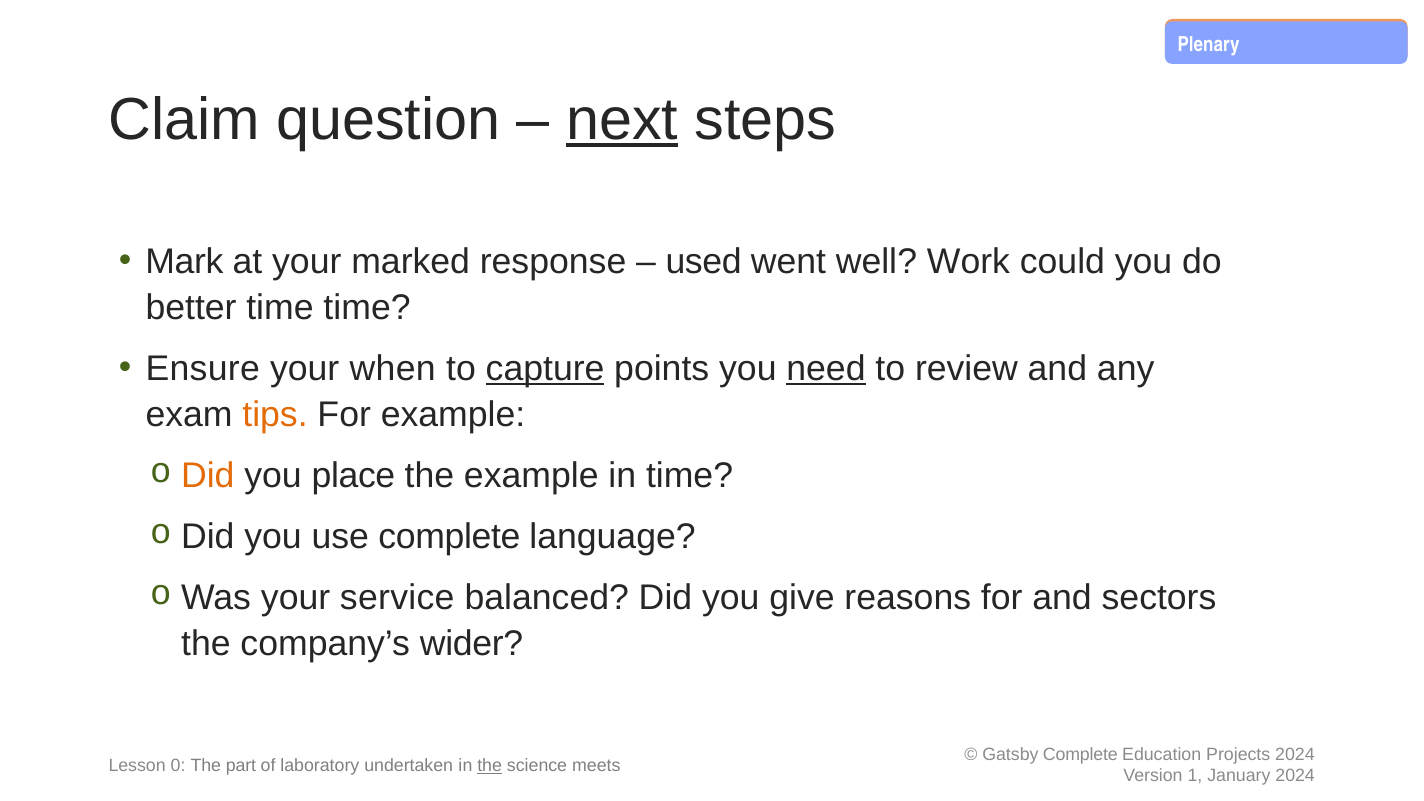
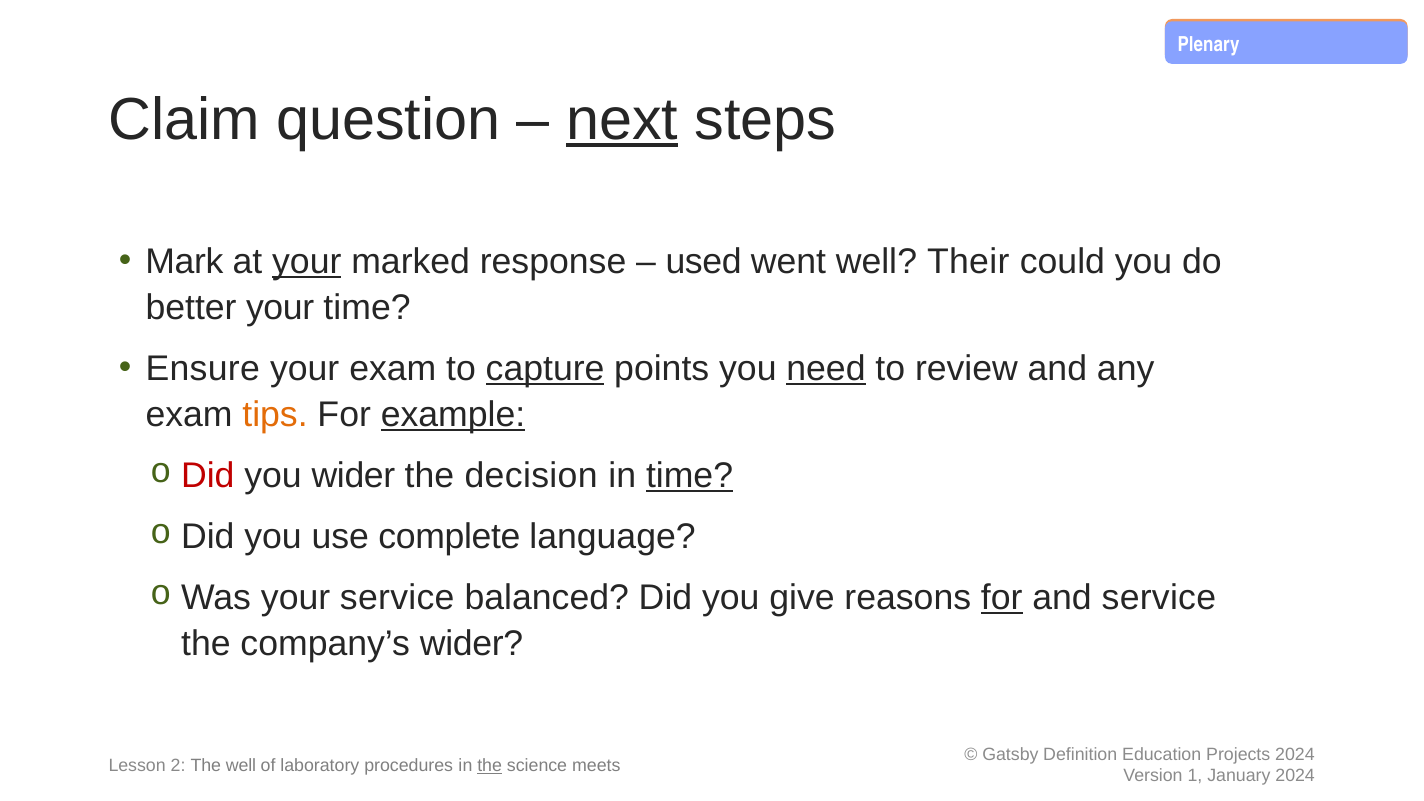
your underline: none -> present (307, 262)
Work: Work -> Their (968, 262)
better time: time -> your (280, 308)
your when: when -> exam (393, 369)
example underline: none -> present (453, 415)
Did colour: orange -> red (208, 476)
you place: place -> wider (353, 476)
the example: example -> decision (531, 476)
time underline: none -> present (690, 476)
for underline: none -> present (1002, 598)
and sectors: sectors -> service (1159, 598)
Complete: Complete -> Definition (1080, 754)
0: 0 -> 2 (178, 766)
The part: part -> well (241, 766)
undertaken: undertaken -> procedures (409, 766)
